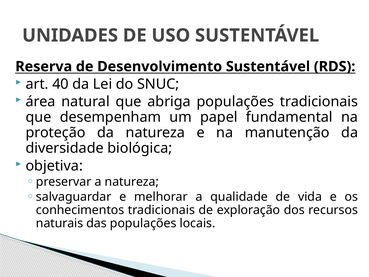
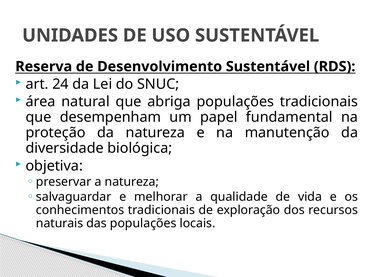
40: 40 -> 24 (60, 84)
